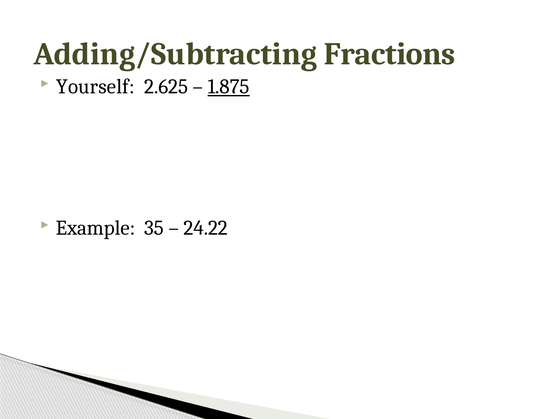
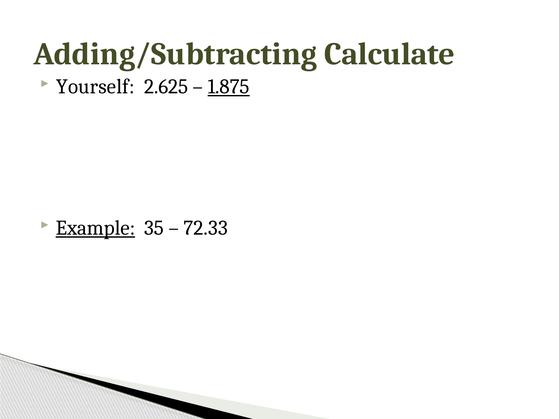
Fractions: Fractions -> Calculate (390, 54)
Example underline: none -> present (96, 228)
24.22: 24.22 -> 72.33 (206, 228)
